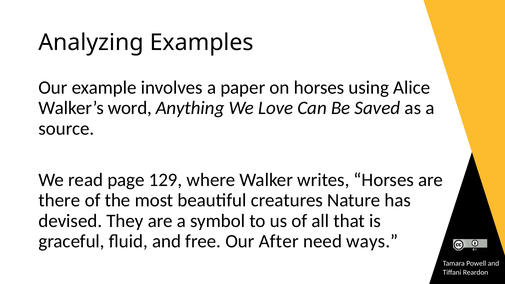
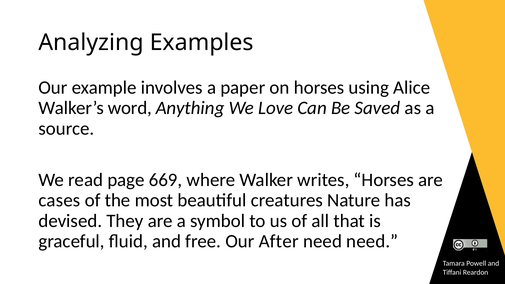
129: 129 -> 669 (166, 180)
there: there -> cases (59, 200)
need ways: ways -> need (372, 241)
